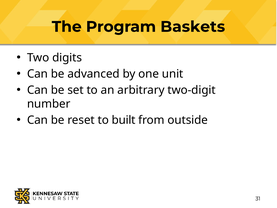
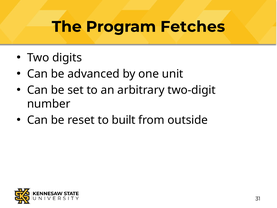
Baskets: Baskets -> Fetches (193, 27)
